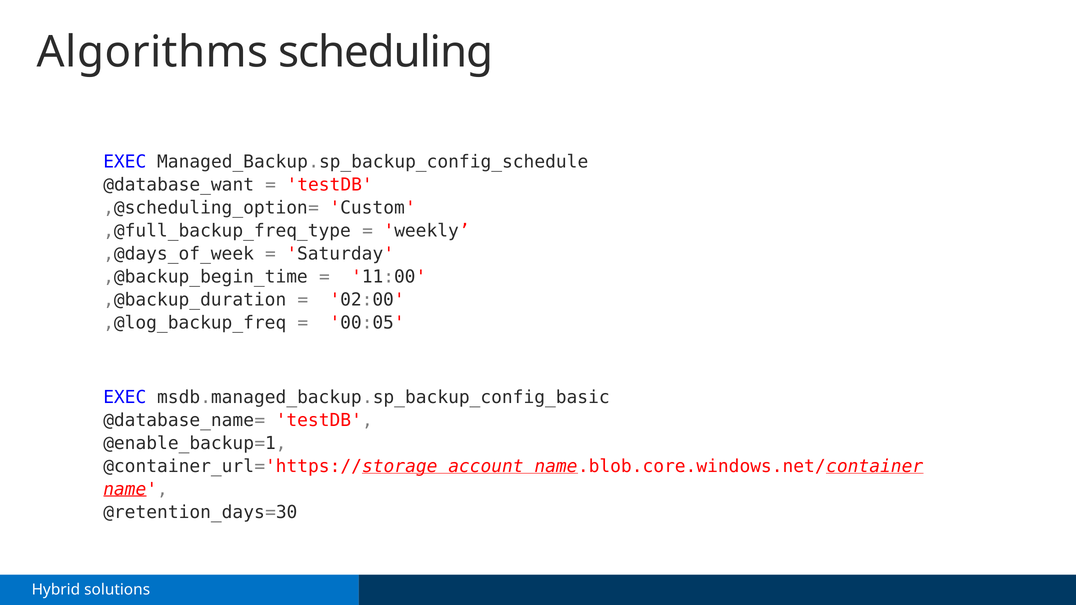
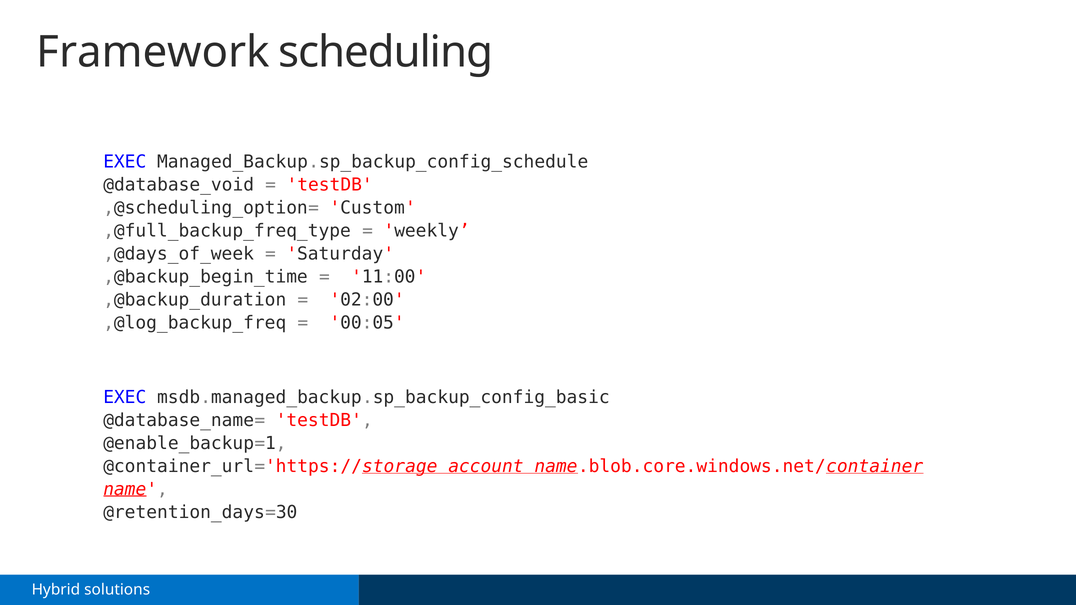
Algorithms: Algorithms -> Framework (153, 52)
@database_want: @database_want -> @database_void (179, 185)
